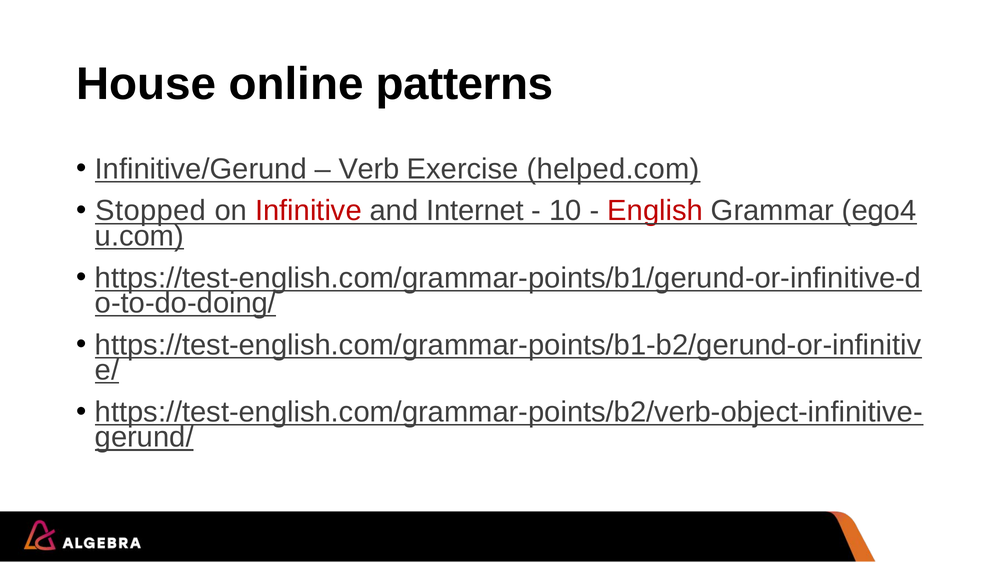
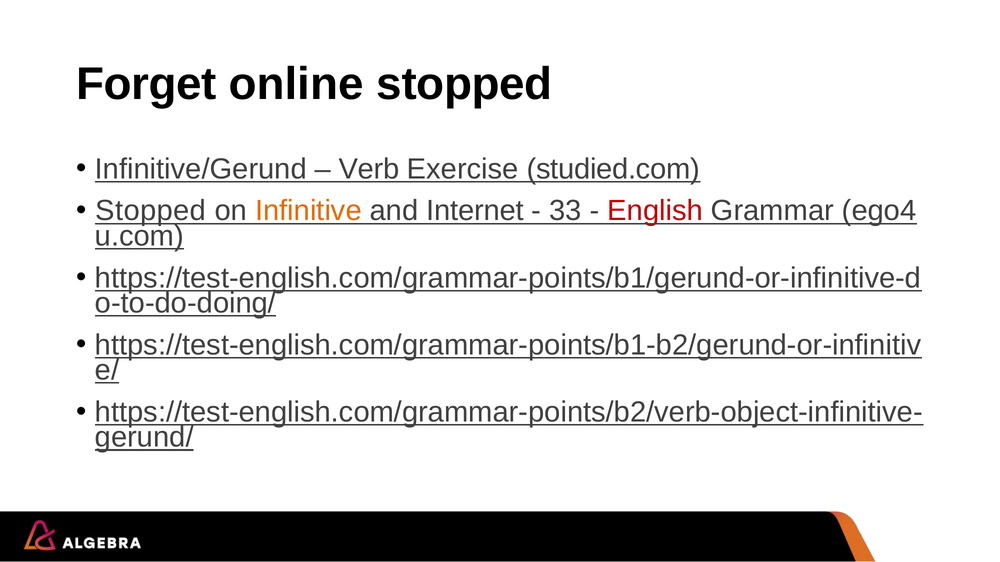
House: House -> Forget (146, 84)
online patterns: patterns -> stopped (464, 84)
helped.com: helped.com -> studied.com (613, 169)
Infinitive colour: red -> orange (308, 211)
10: 10 -> 33 (565, 211)
